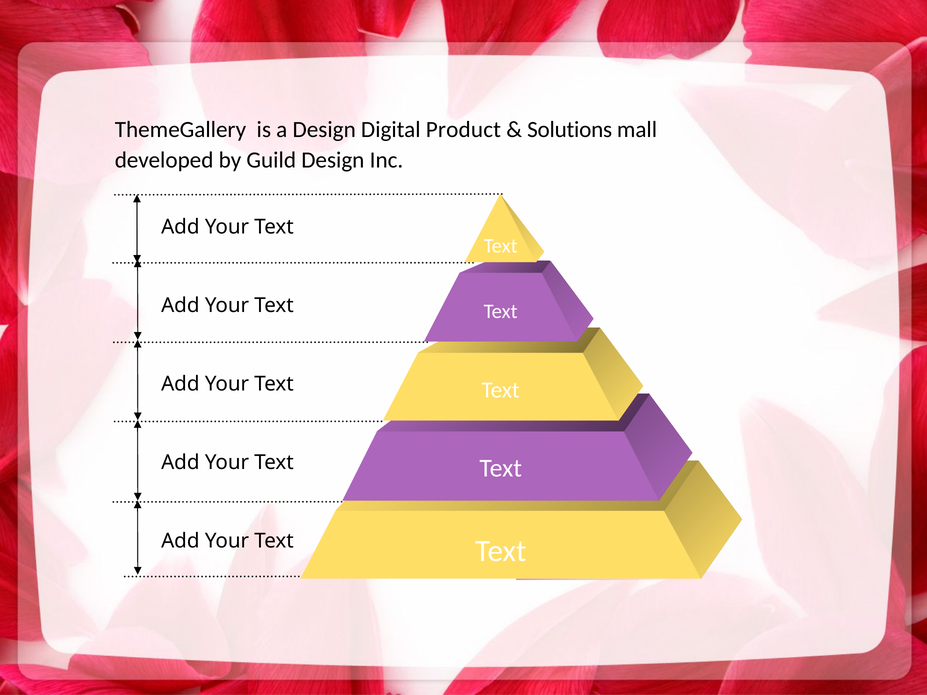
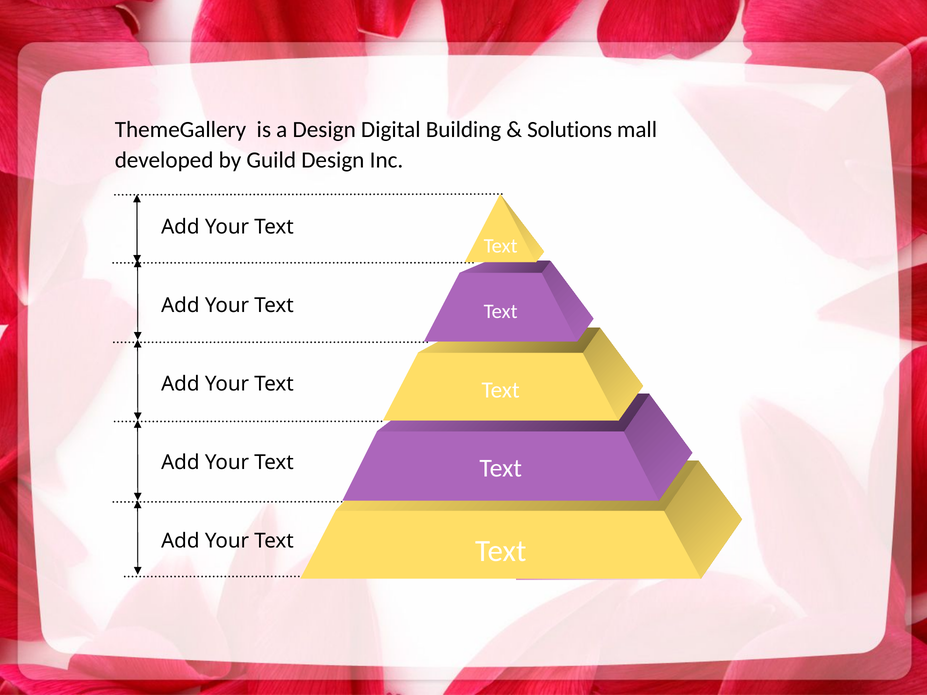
Product: Product -> Building (464, 130)
